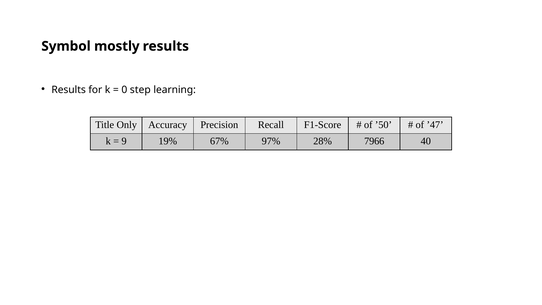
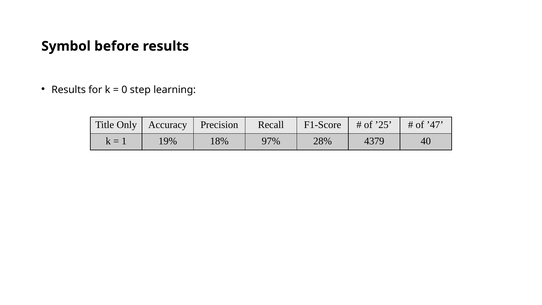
mostly: mostly -> before (117, 46)
’50: ’50 -> ’25 (383, 125)
9: 9 -> 1 (124, 141)
67%: 67% -> 18% (219, 141)
7966: 7966 -> 4379 (374, 141)
